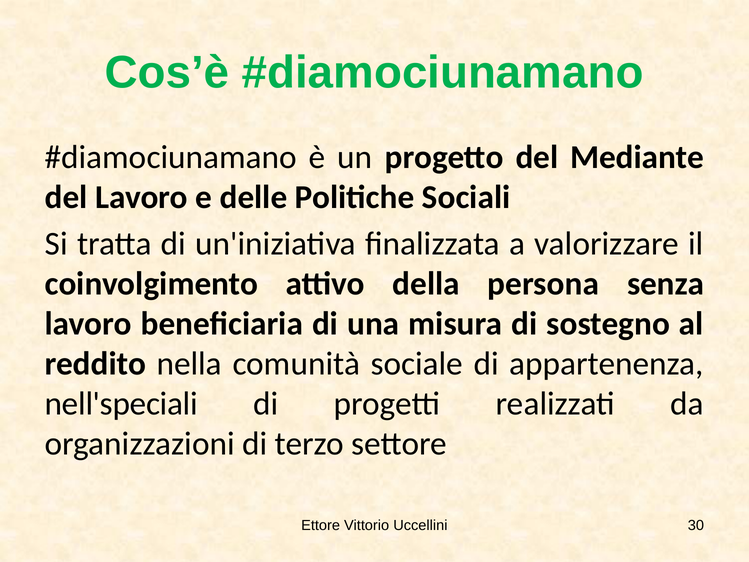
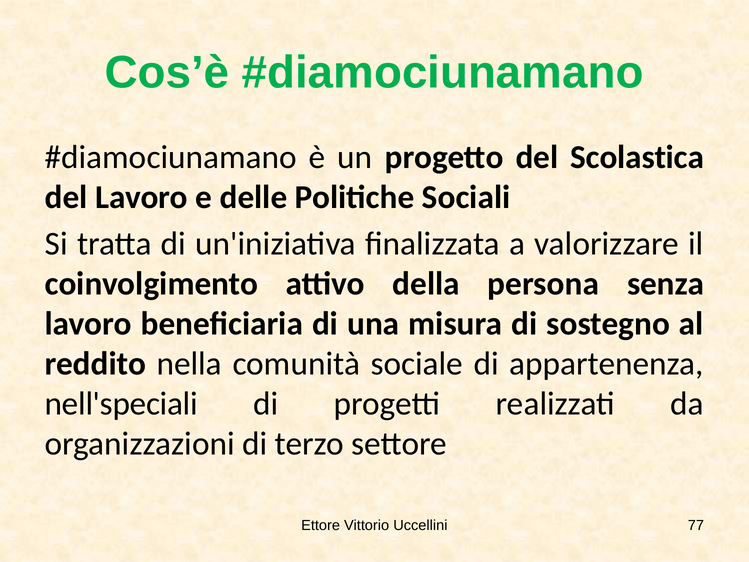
Mediante: Mediante -> Scolastica (637, 157)
30: 30 -> 77 (696, 525)
